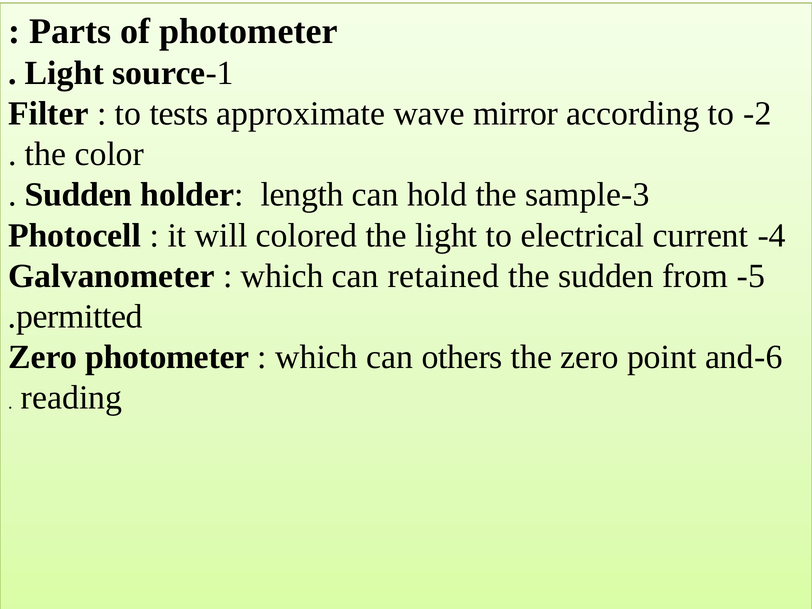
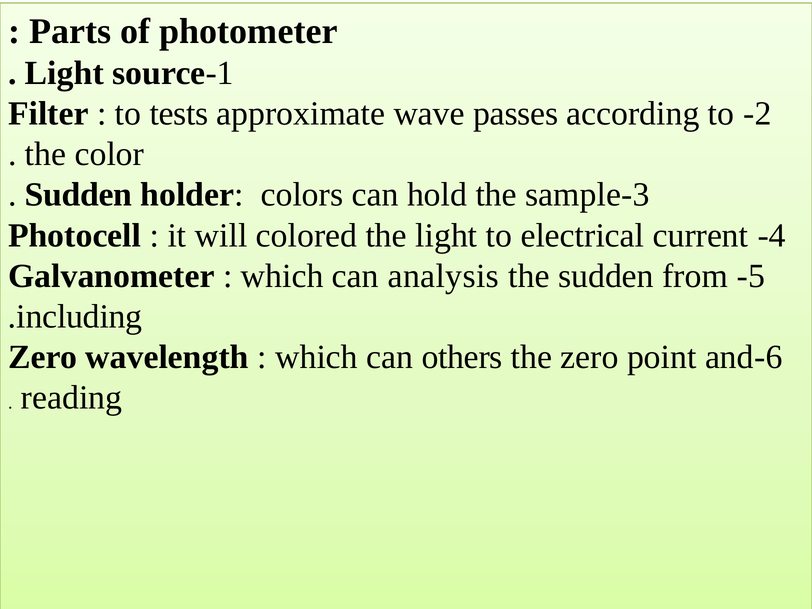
mirror: mirror -> passes (516, 114)
length: length -> colors (302, 195)
retained: retained -> analysis (443, 276)
permitted: permitted -> including (79, 317)
Zero photometer: photometer -> wavelength (167, 357)
